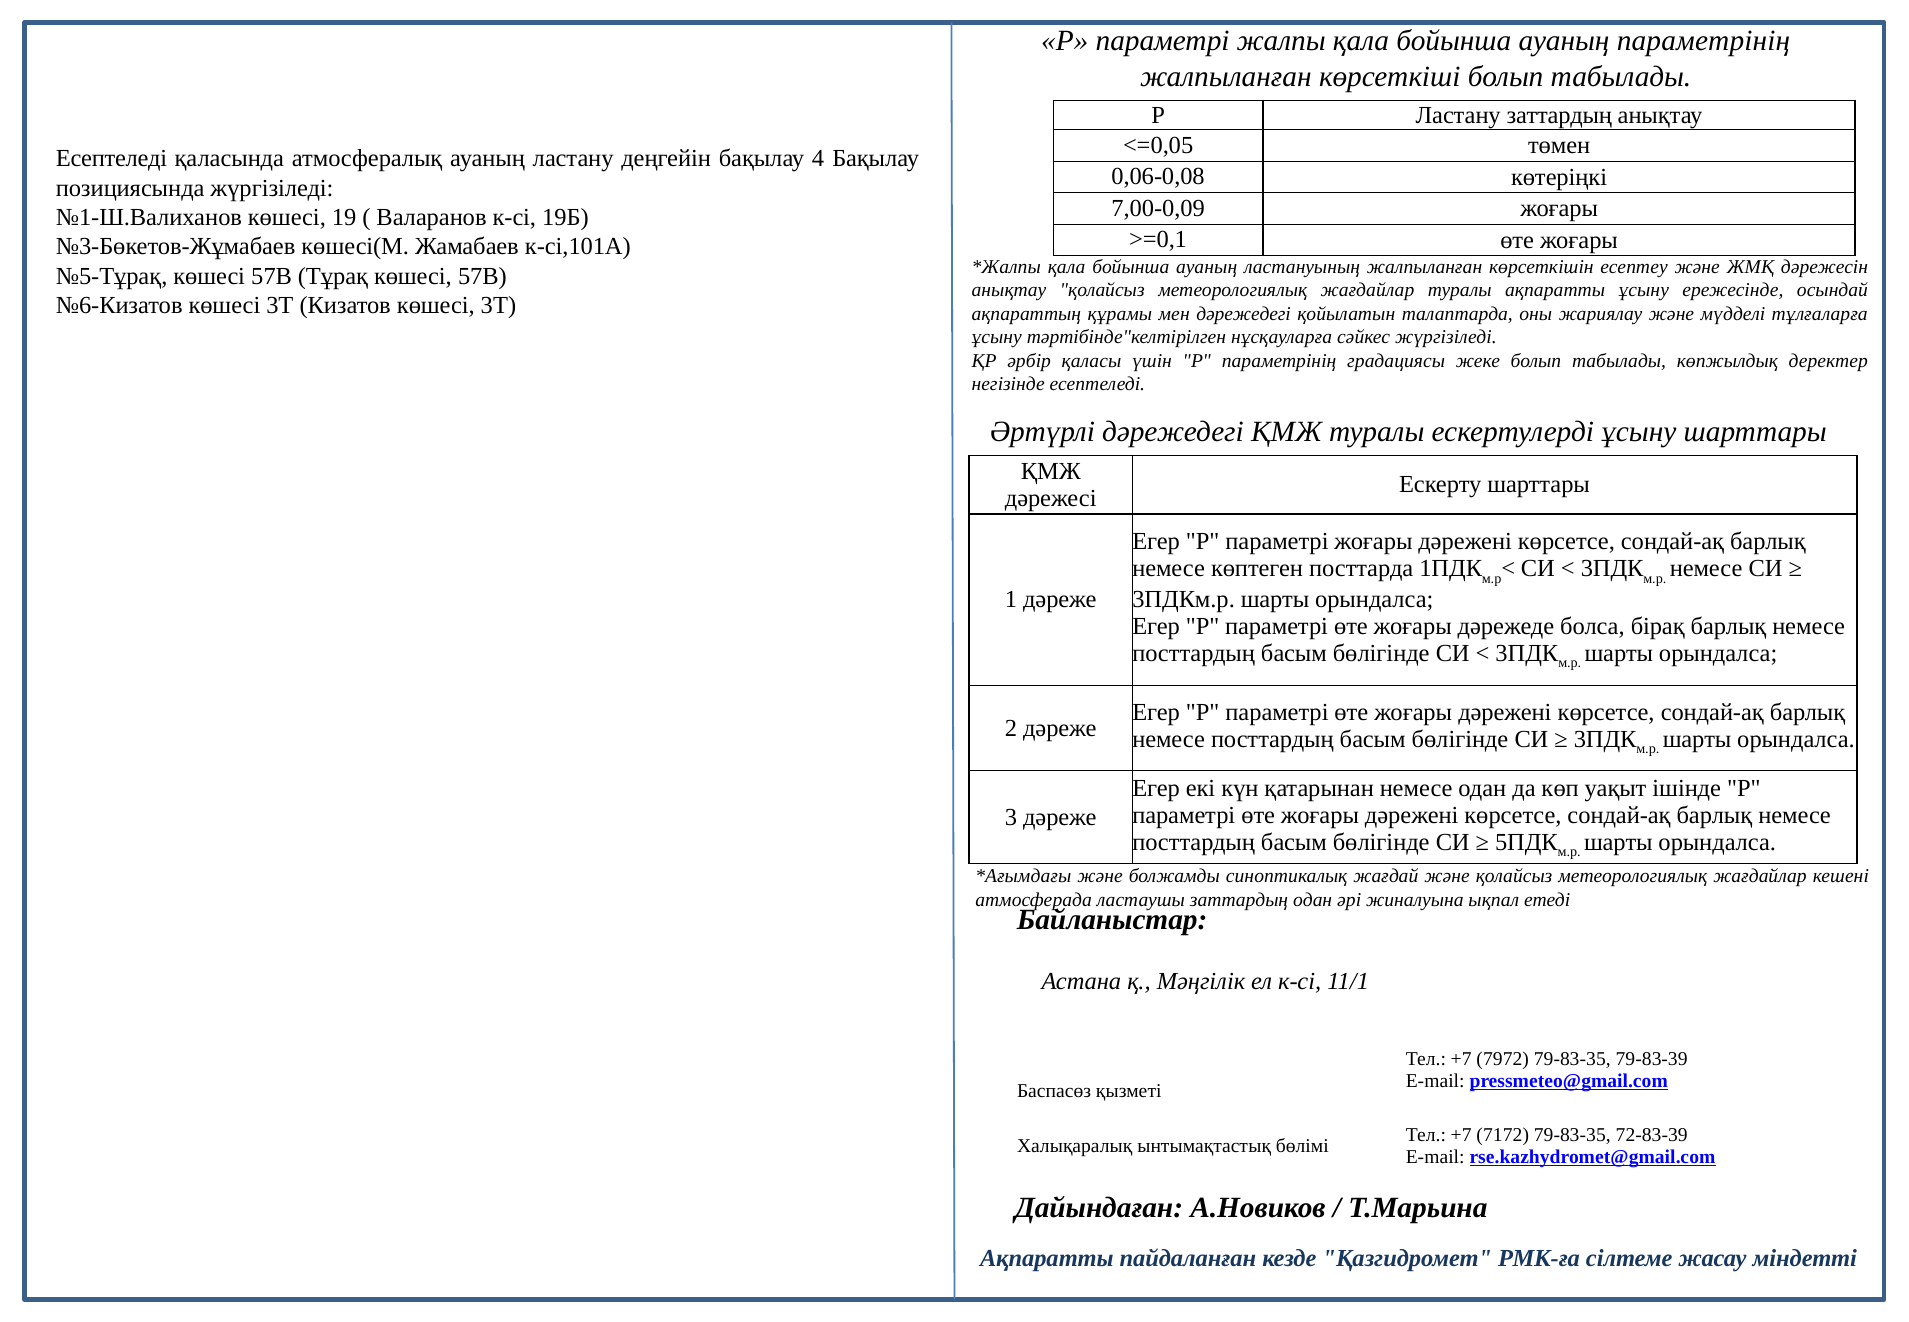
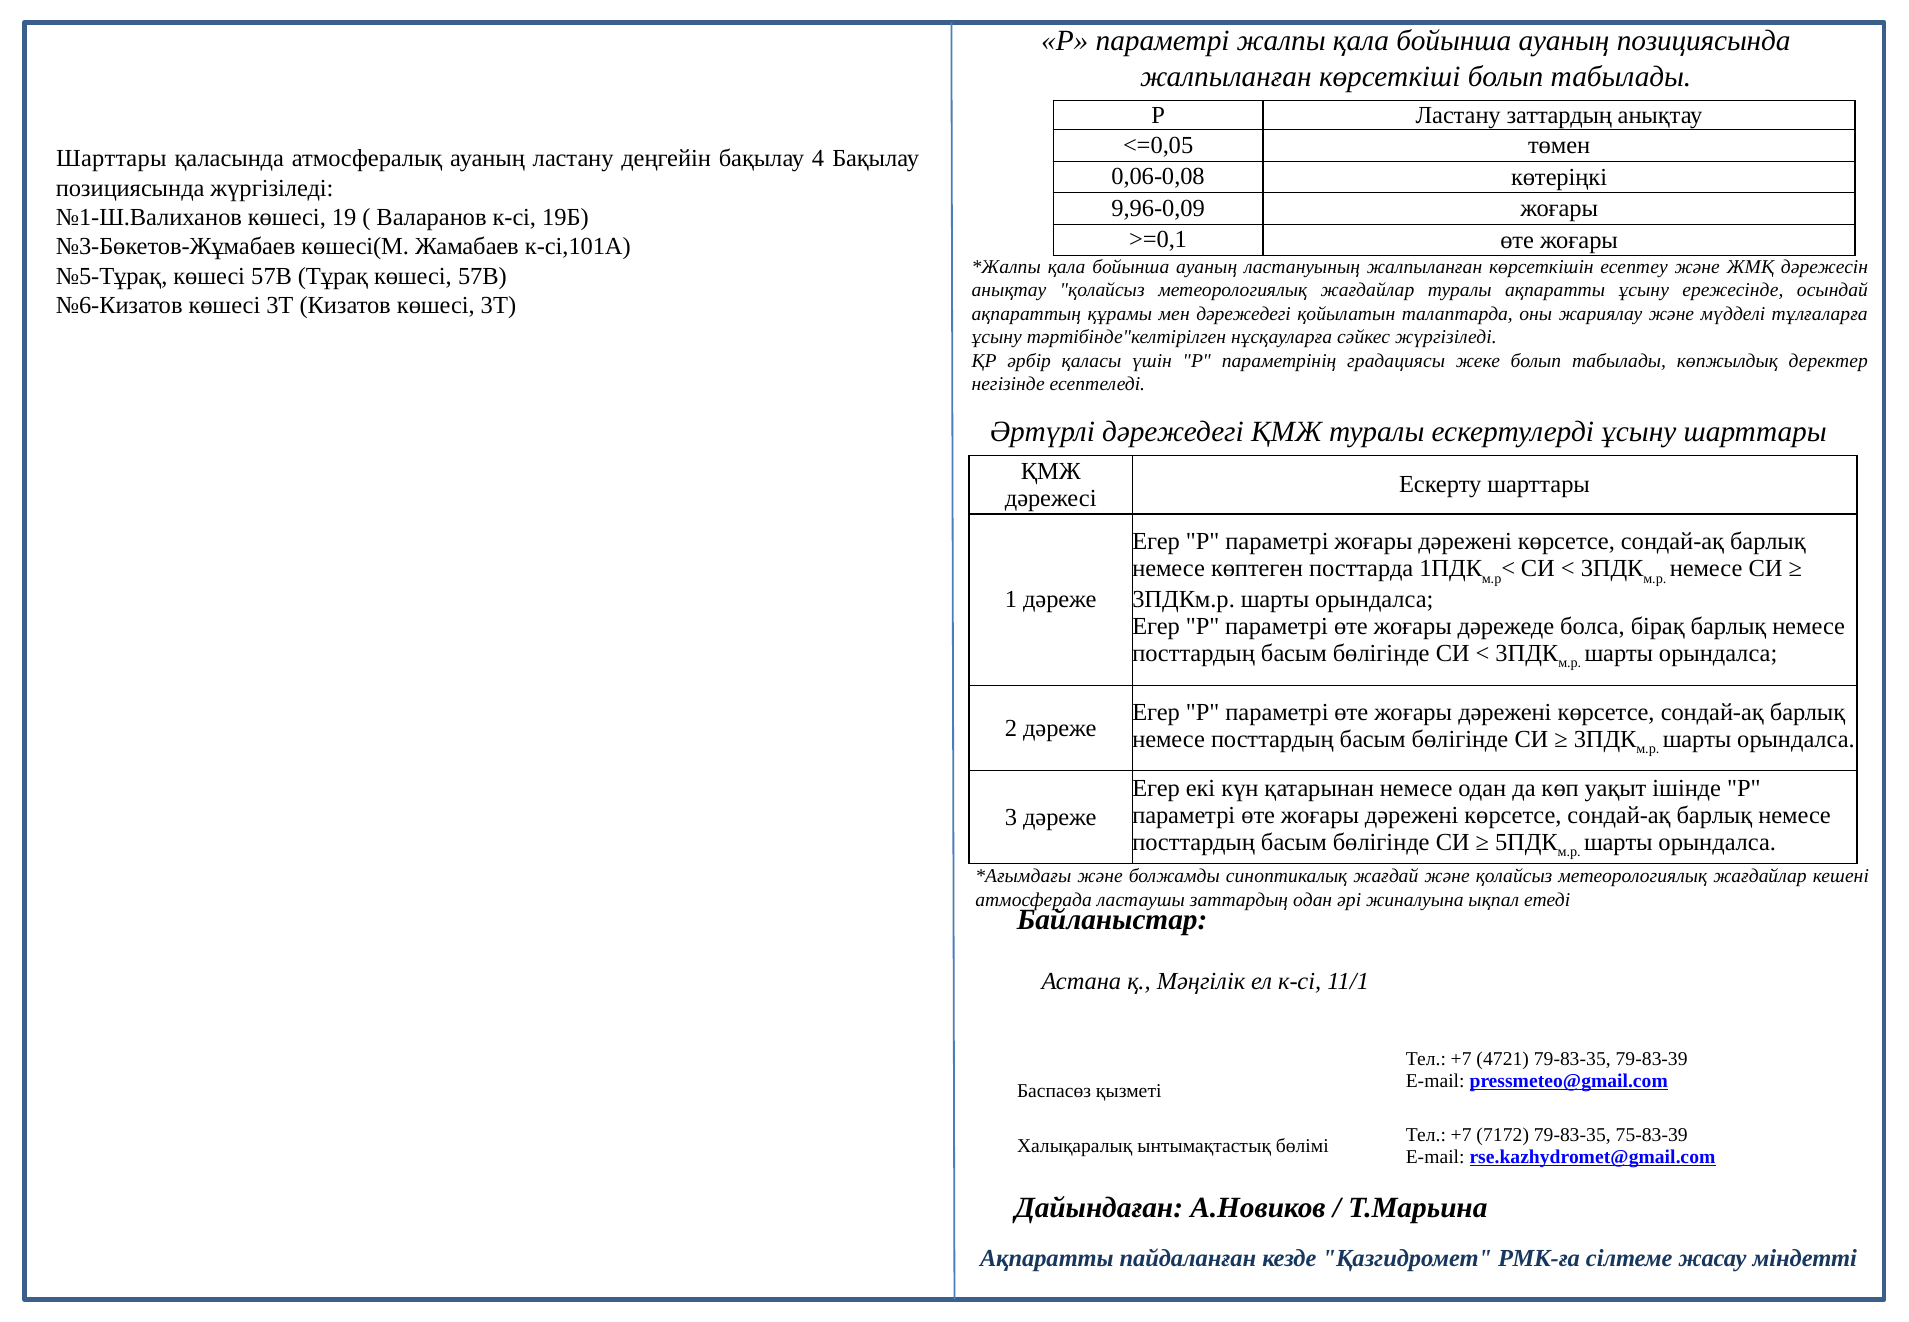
ауаның параметрінің: параметрінің -> позициясында (1704, 41)
Есептеледі: Есептеледі -> Шарттары (111, 158)
7,00-0,09: 7,00-0,09 -> 9,96-0,09 (1158, 208)
7972: 7972 -> 4721 (1503, 1059)
72-83-39: 72-83-39 -> 75-83-39 (1652, 1135)
